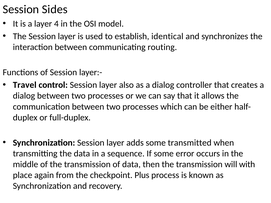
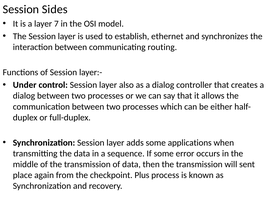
4: 4 -> 7 (56, 24)
identical: identical -> ethernet (167, 36)
Travel: Travel -> Under (25, 85)
transmitted: transmitted -> applications (190, 143)
with: with -> sent (247, 165)
